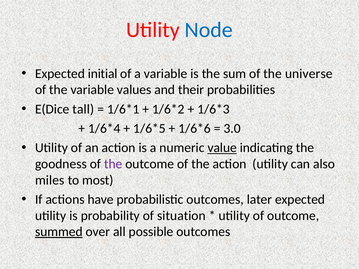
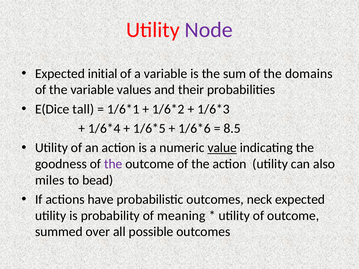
Node colour: blue -> purple (209, 30)
universe: universe -> domains (309, 74)
3.0: 3.0 -> 8.5 (232, 129)
most: most -> bead (98, 180)
later: later -> neck (259, 200)
situation: situation -> meaning (181, 216)
summed underline: present -> none (59, 232)
